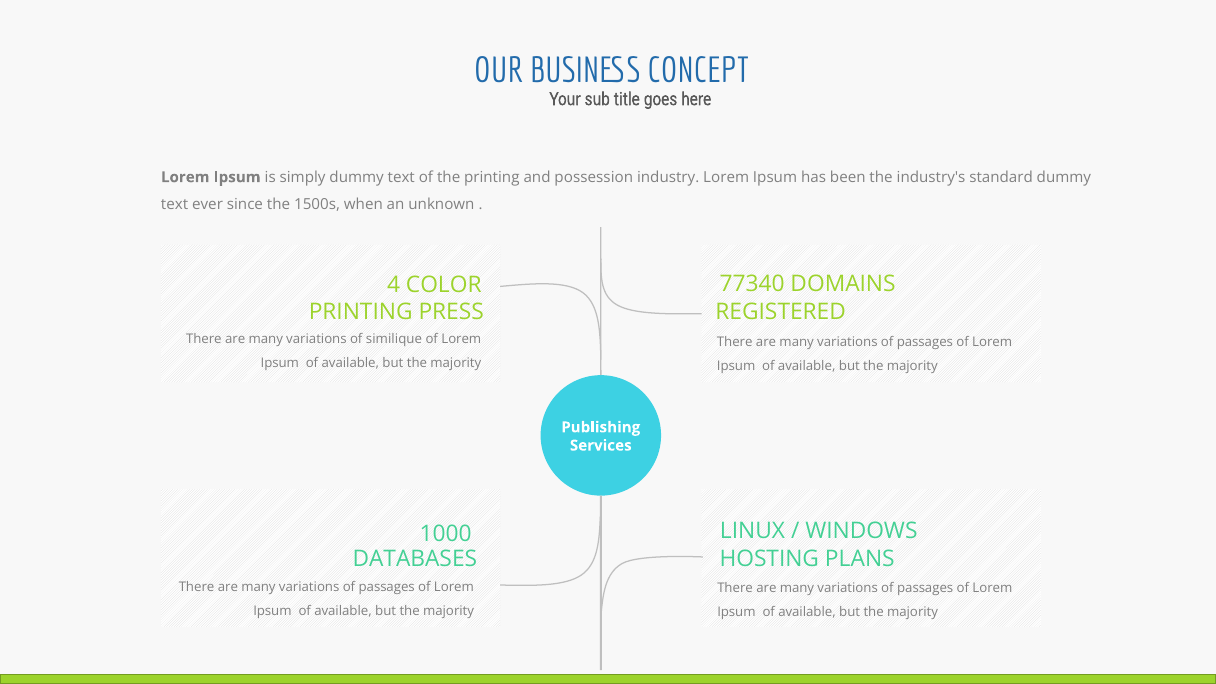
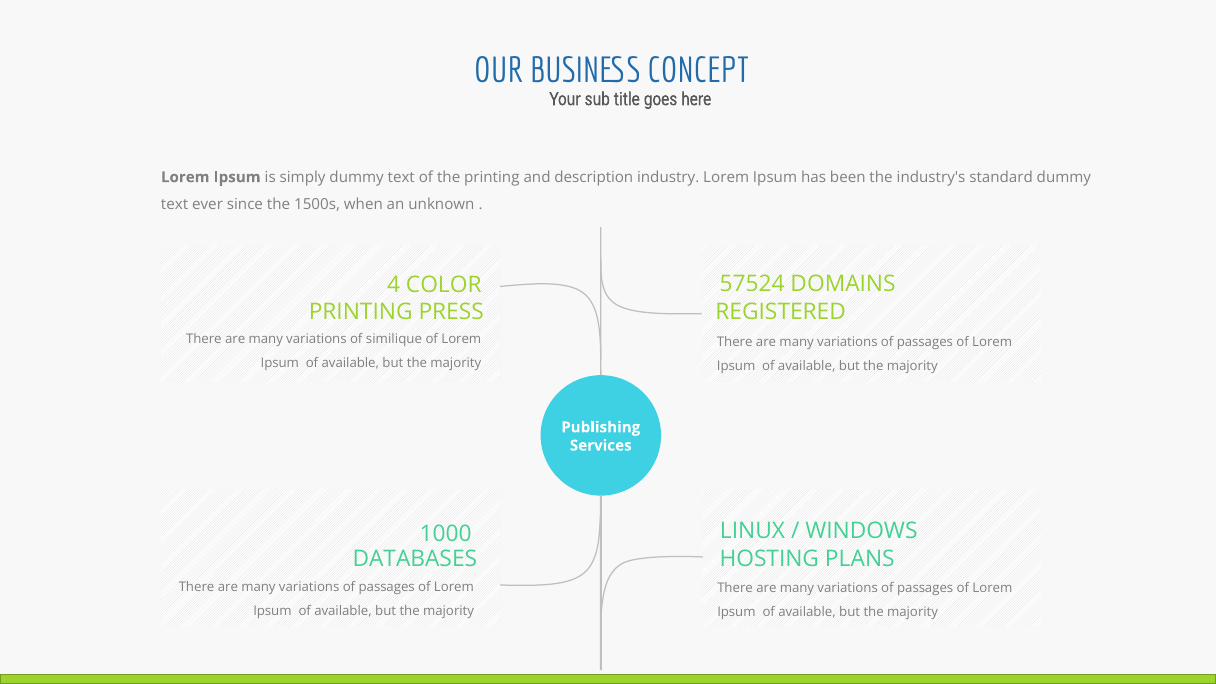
possession: possession -> description (594, 177)
77340: 77340 -> 57524 (752, 284)
